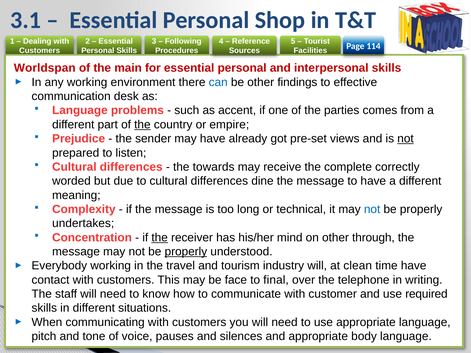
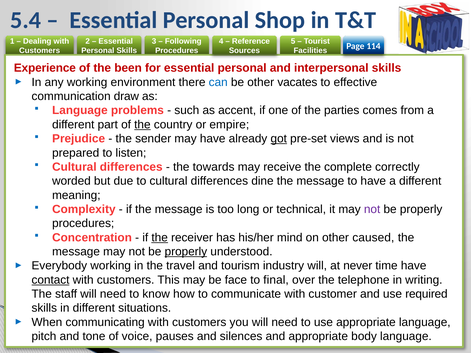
3.1: 3.1 -> 5.4 (26, 20)
Worldspan: Worldspan -> Experience (45, 68)
main: main -> been (128, 68)
findings: findings -> vacates (297, 82)
desk: desk -> draw (126, 96)
got underline: none -> present (279, 139)
not underline: present -> none (406, 139)
not colour: blue -> purple (372, 209)
undertakes: undertakes -> procedures (83, 224)
through: through -> caused (373, 238)
clean: clean -> never (358, 266)
contact underline: none -> present (50, 280)
